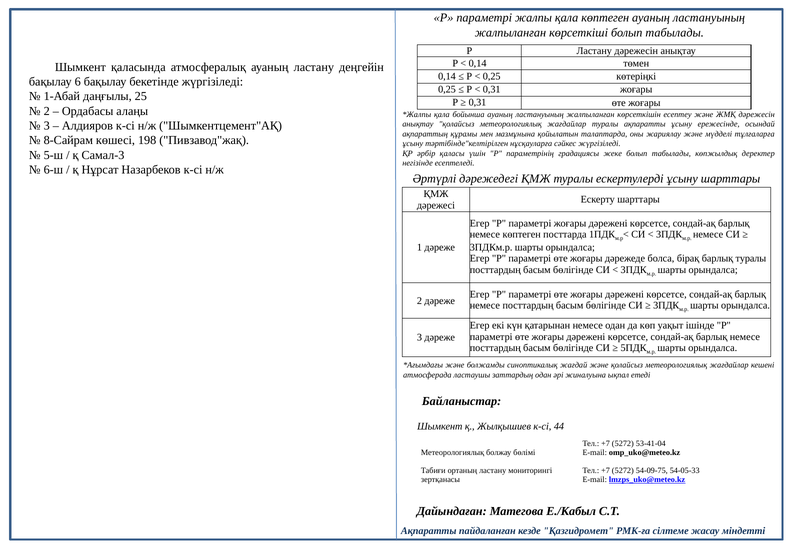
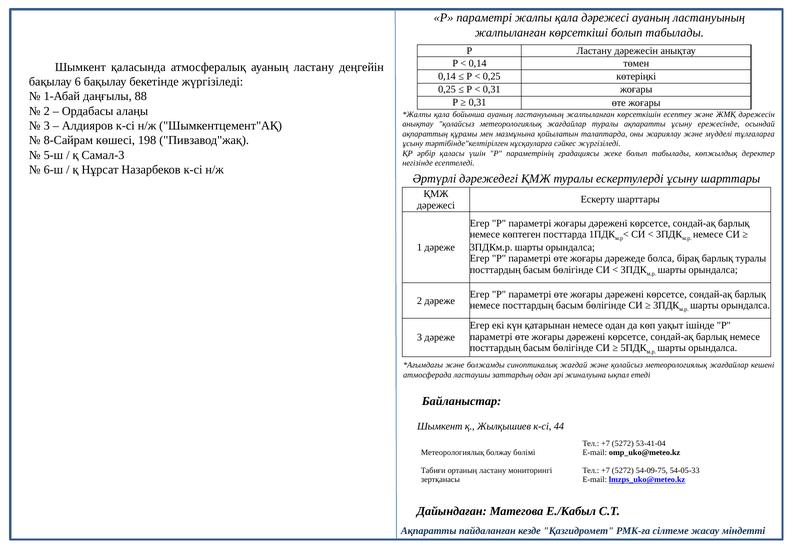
қала көптеген: көптеген -> дәрежесі (605, 18)
25: 25 -> 88 (141, 96)
